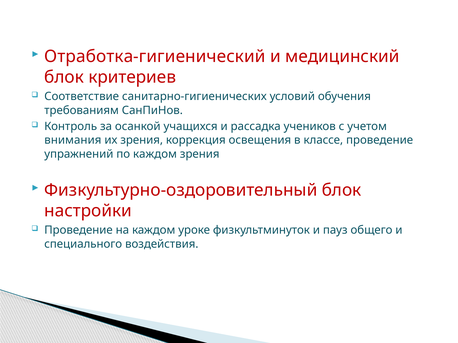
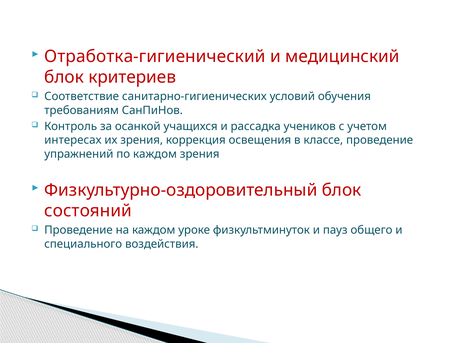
внимания: внимания -> интересах (73, 140)
настройки: настройки -> состояний (88, 211)
